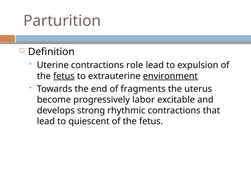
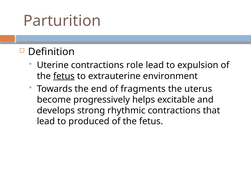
environment underline: present -> none (170, 76)
labor: labor -> helps (144, 100)
quiescent: quiescent -> produced (89, 122)
